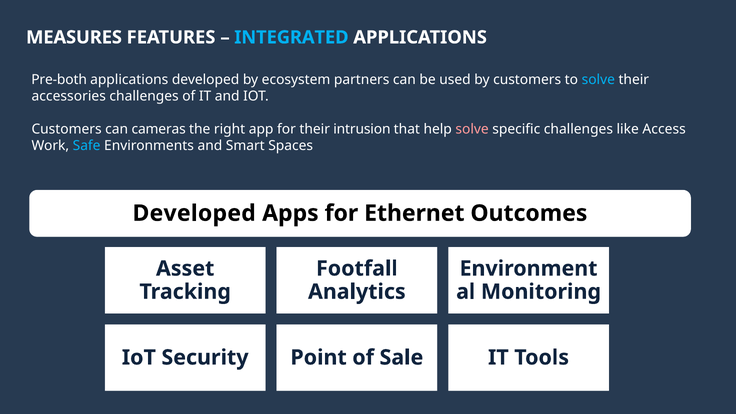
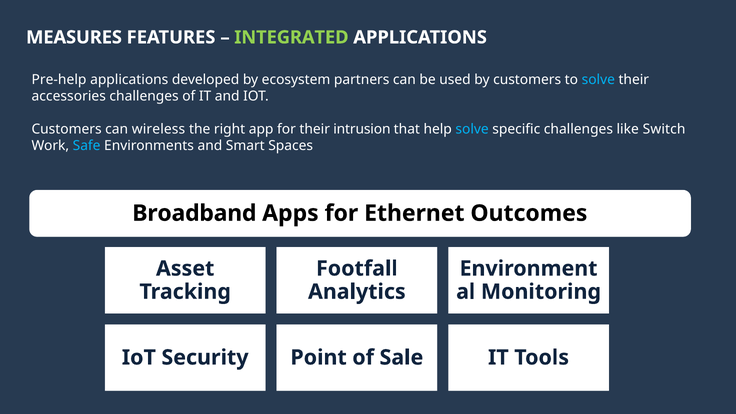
INTEGRATED colour: light blue -> light green (291, 37)
Pre-both: Pre-both -> Pre-help (59, 80)
cameras: cameras -> wireless (159, 129)
solve colour: pink -> light blue (472, 129)
Access: Access -> Switch (664, 129)
Developed: Developed -> Broadband (194, 213)
